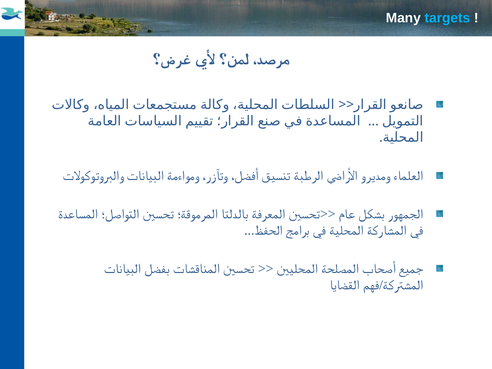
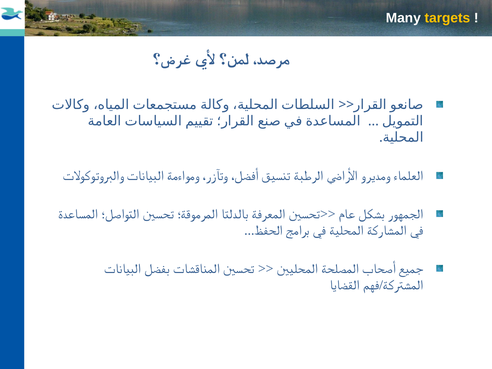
targets colour: light blue -> yellow (447, 18)
